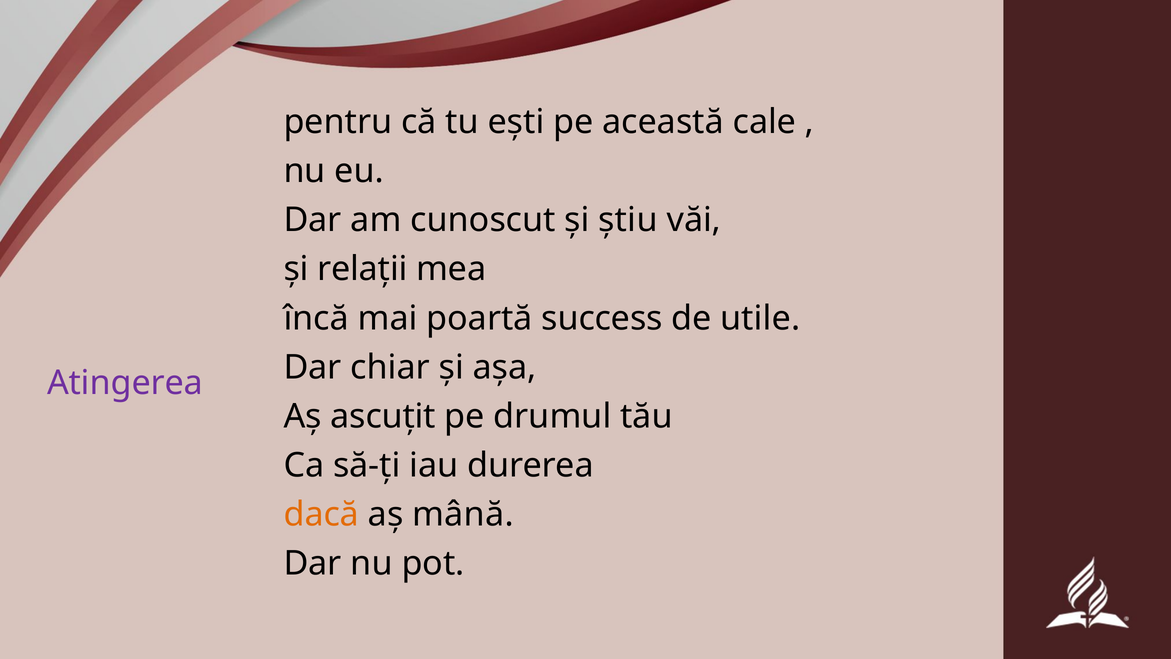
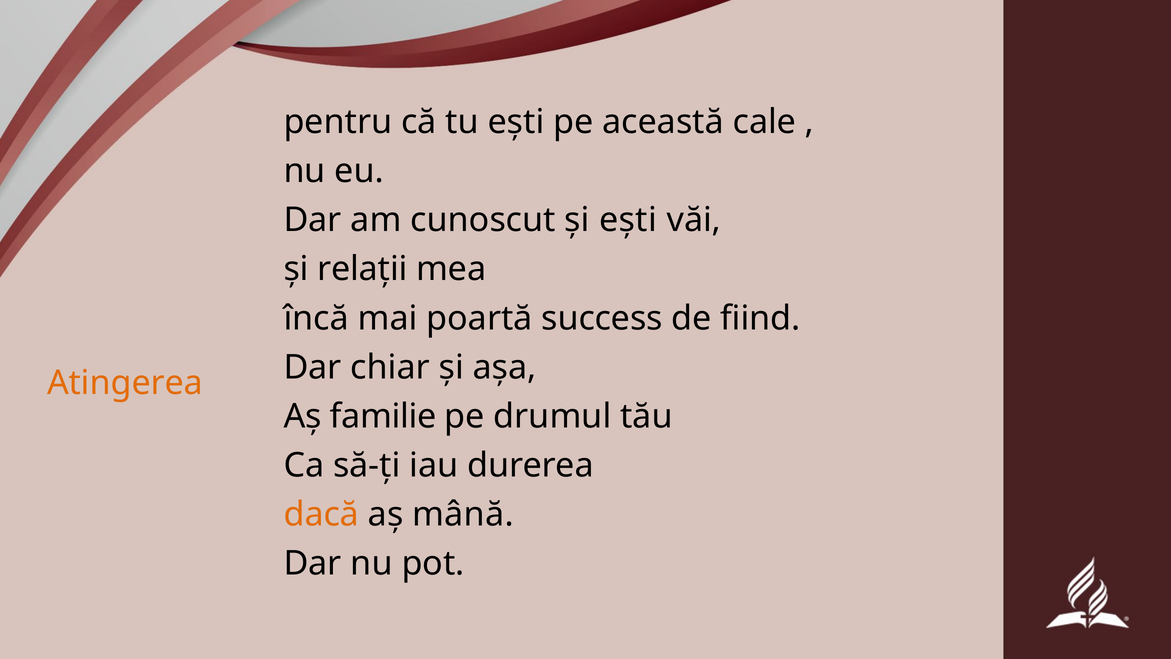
și știu: știu -> ești (628, 220)
utile: utile -> fiind (760, 318)
Atingerea colour: purple -> orange (125, 383)
ascuțit: ascuțit -> familie (383, 416)
